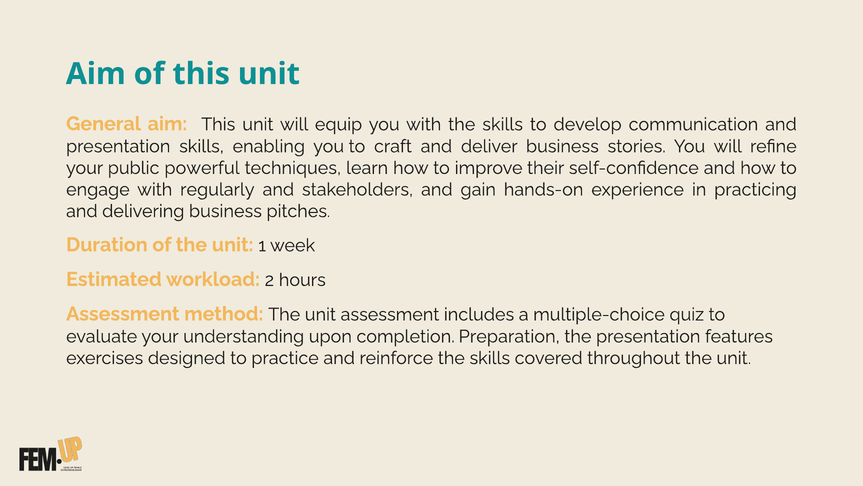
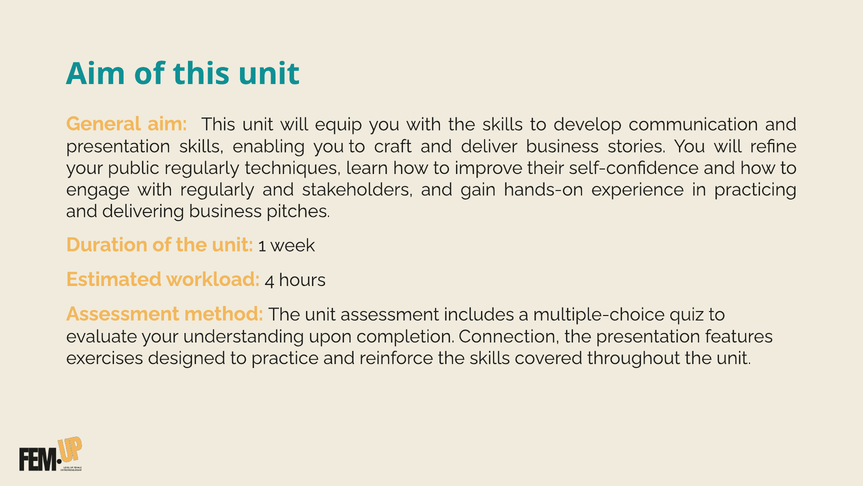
public powerful: powerful -> regularly (202, 168)
2: 2 -> 4 (270, 280)
Preparation: Preparation -> Connection (509, 336)
